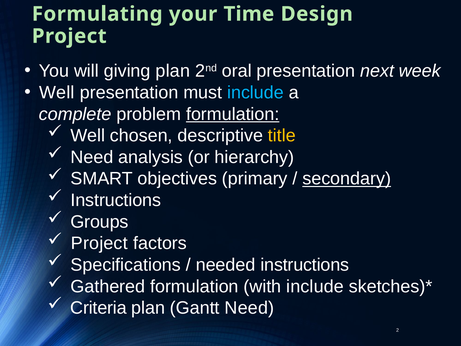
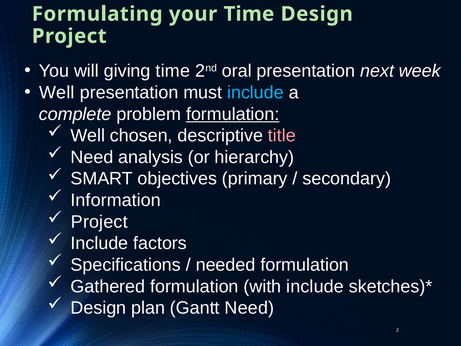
giving plan: plan -> time (173, 71)
title colour: yellow -> pink (282, 136)
secondary underline: present -> none (347, 179)
Instructions: Instructions -> Information (116, 200)
Groups: Groups -> Project (99, 222)
Project: Project -> Include (99, 243)
needed instructions: instructions -> formulation (305, 265)
Criteria: Criteria -> Design (98, 308)
